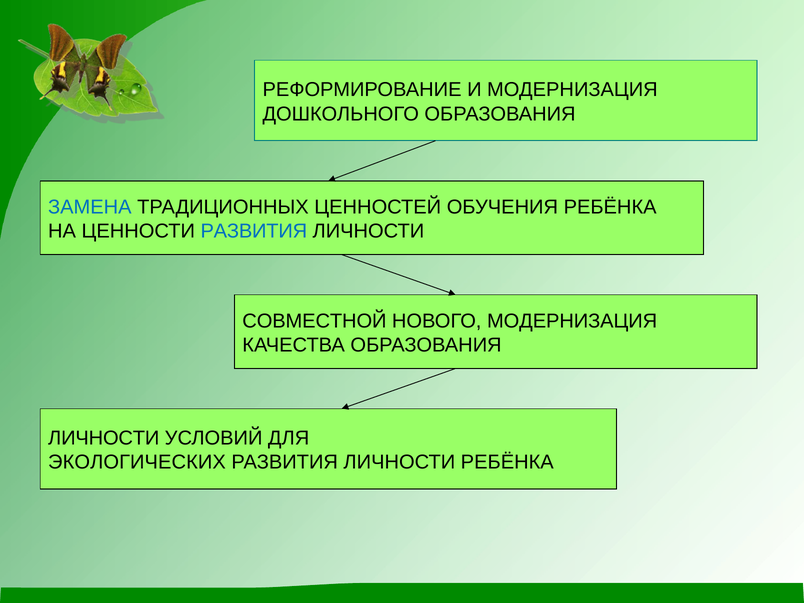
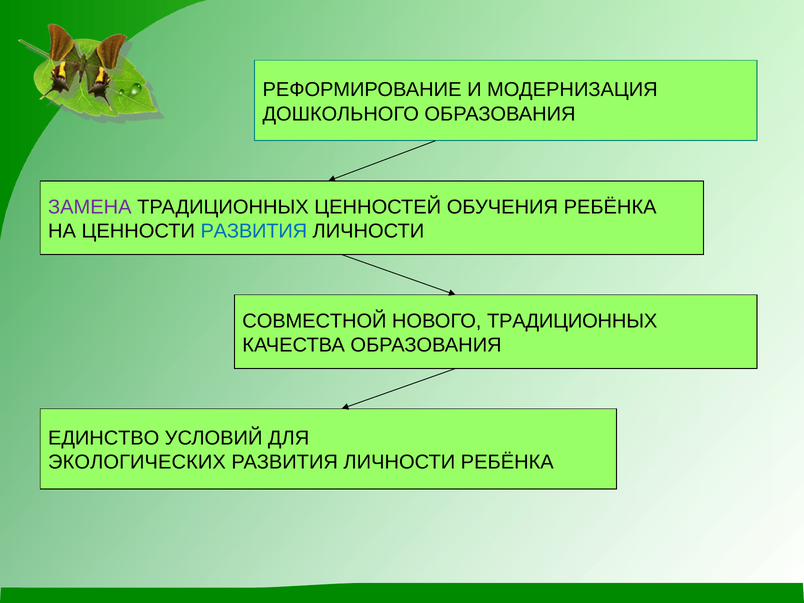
ЗАМЕНА colour: blue -> purple (90, 207)
НОВОГО МОДЕРНИЗАЦИЯ: МОДЕРНИЗАЦИЯ -> ТРАДИЦИОННЫХ (572, 321)
ЛИЧНОСТИ: ЛИЧНОСТИ -> ЕДИНСТВО (104, 438)
